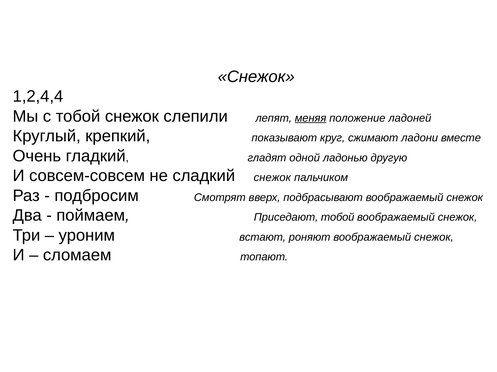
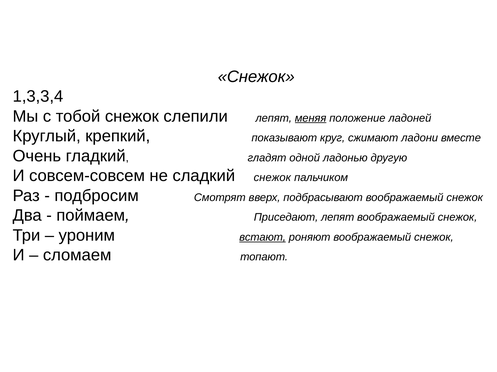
1,2,4,4: 1,2,4,4 -> 1,3,3,4 (38, 97)
Приседают тобой: тобой -> лепят (338, 218)
встают underline: none -> present (263, 238)
